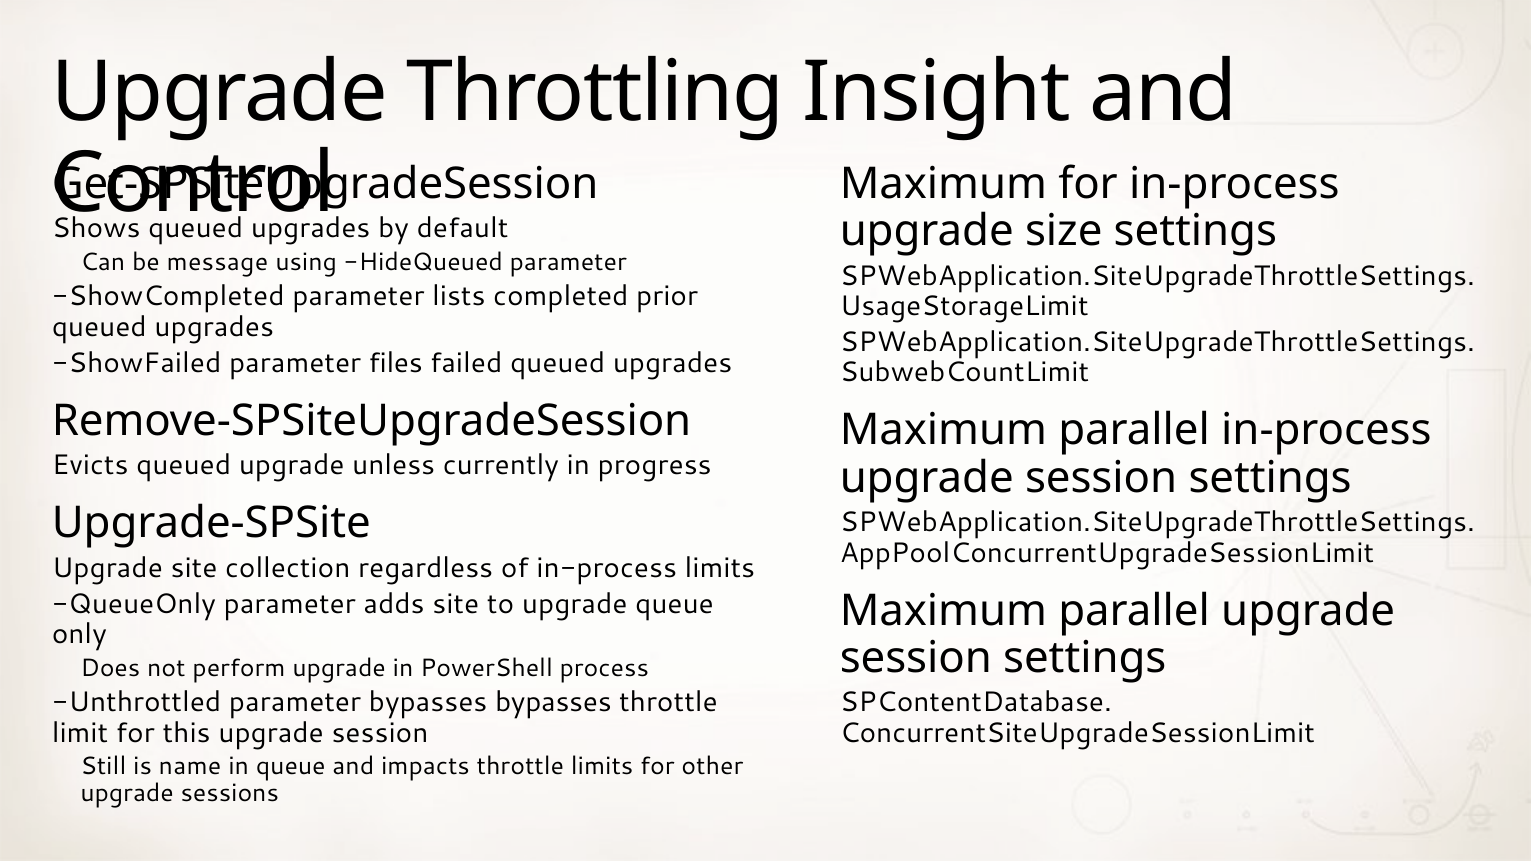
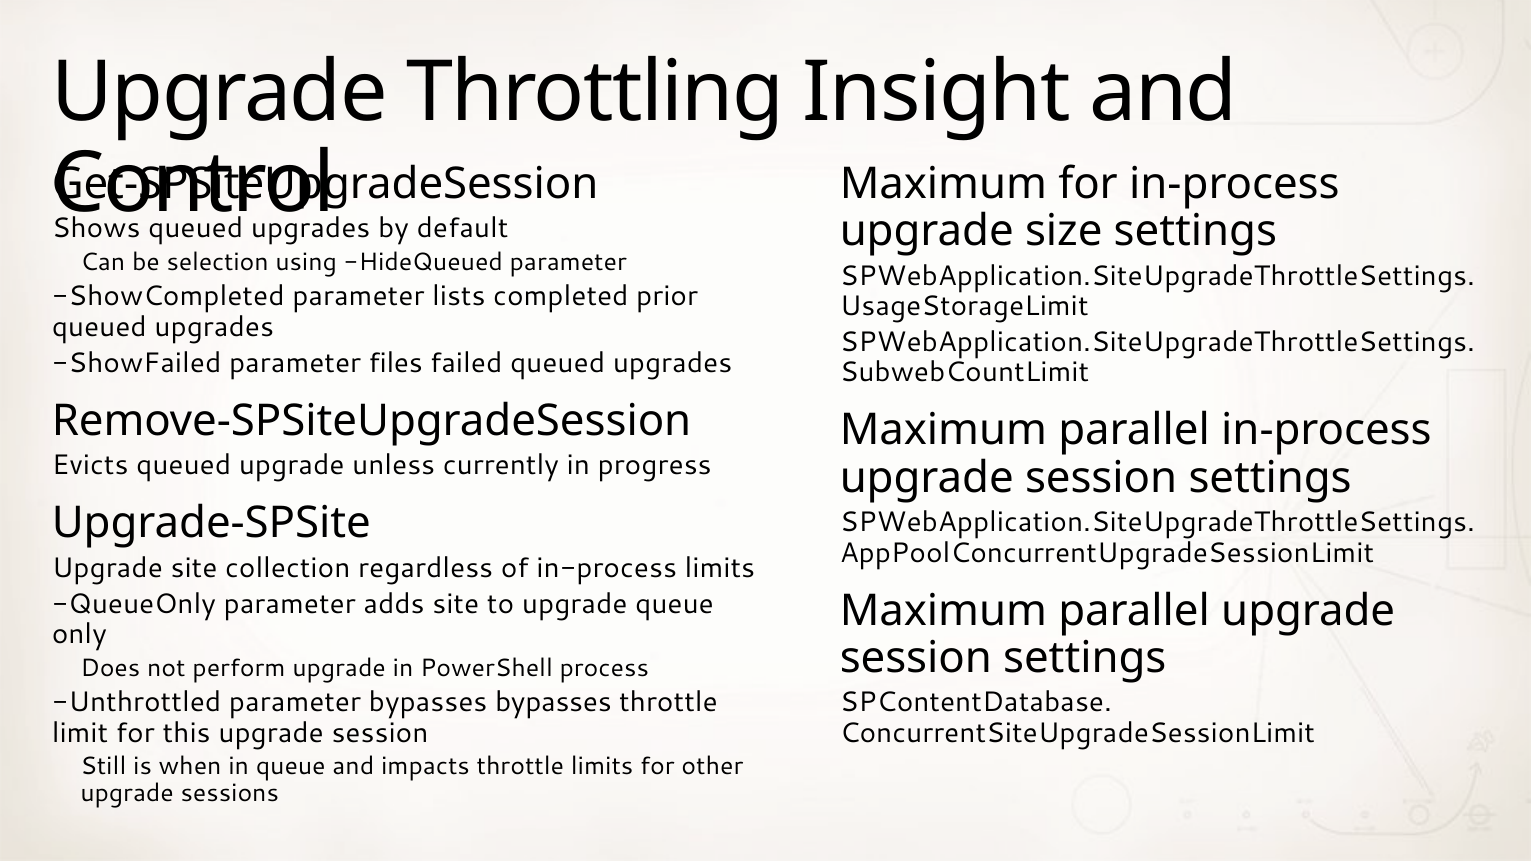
message: message -> selection (218, 262)
name: name -> when (190, 766)
